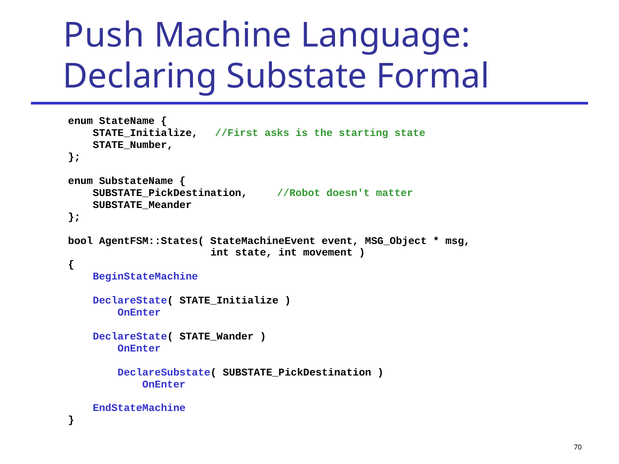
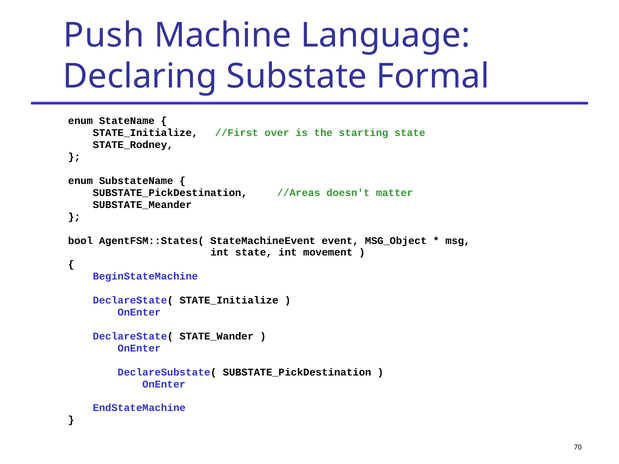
asks: asks -> over (277, 133)
STATE_Number: STATE_Number -> STATE_Rodney (133, 145)
//Robot: //Robot -> //Areas (299, 193)
